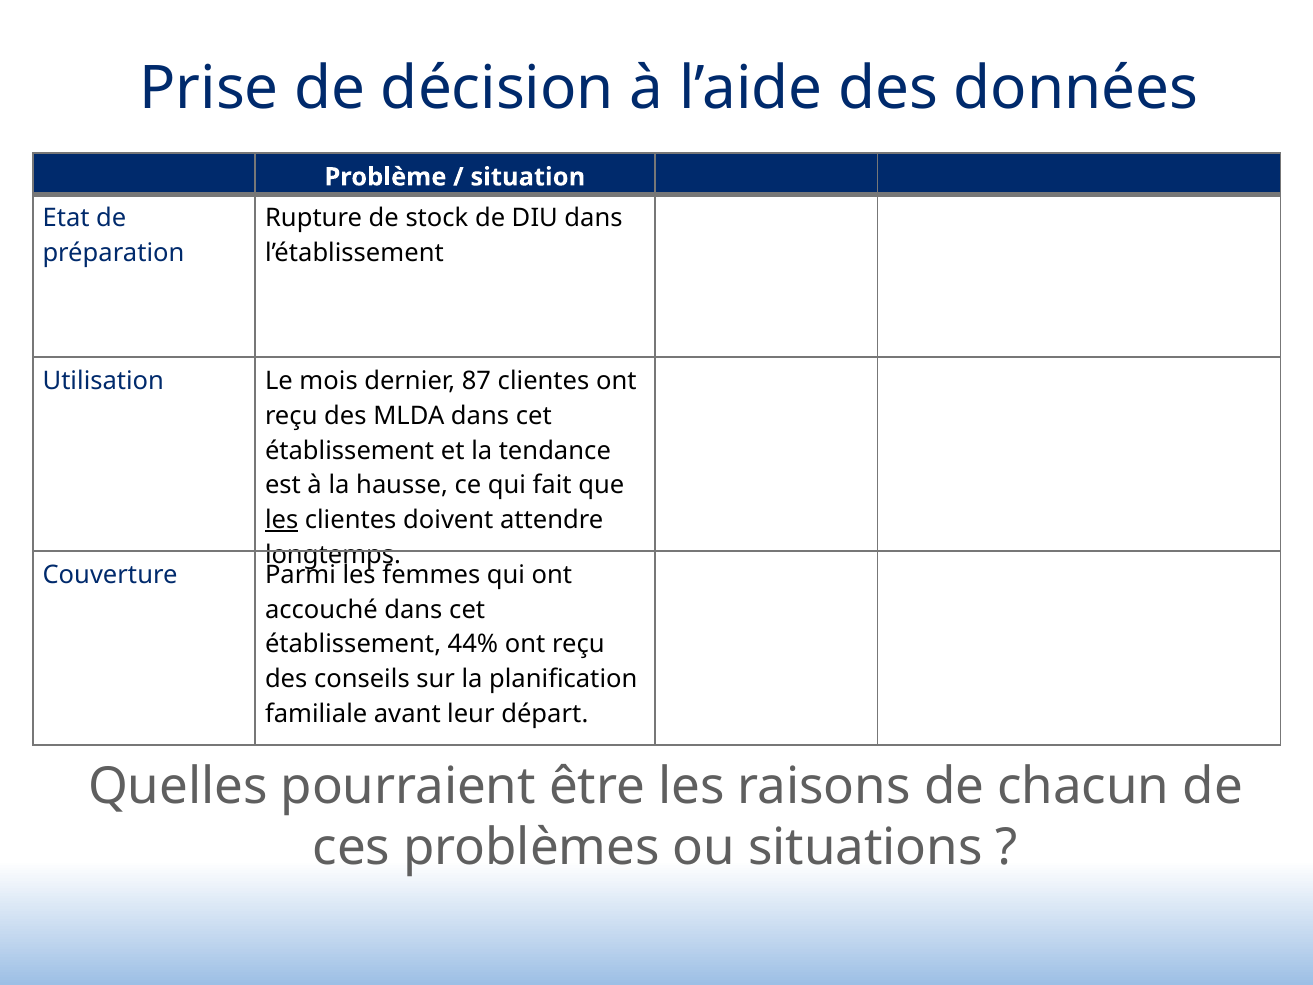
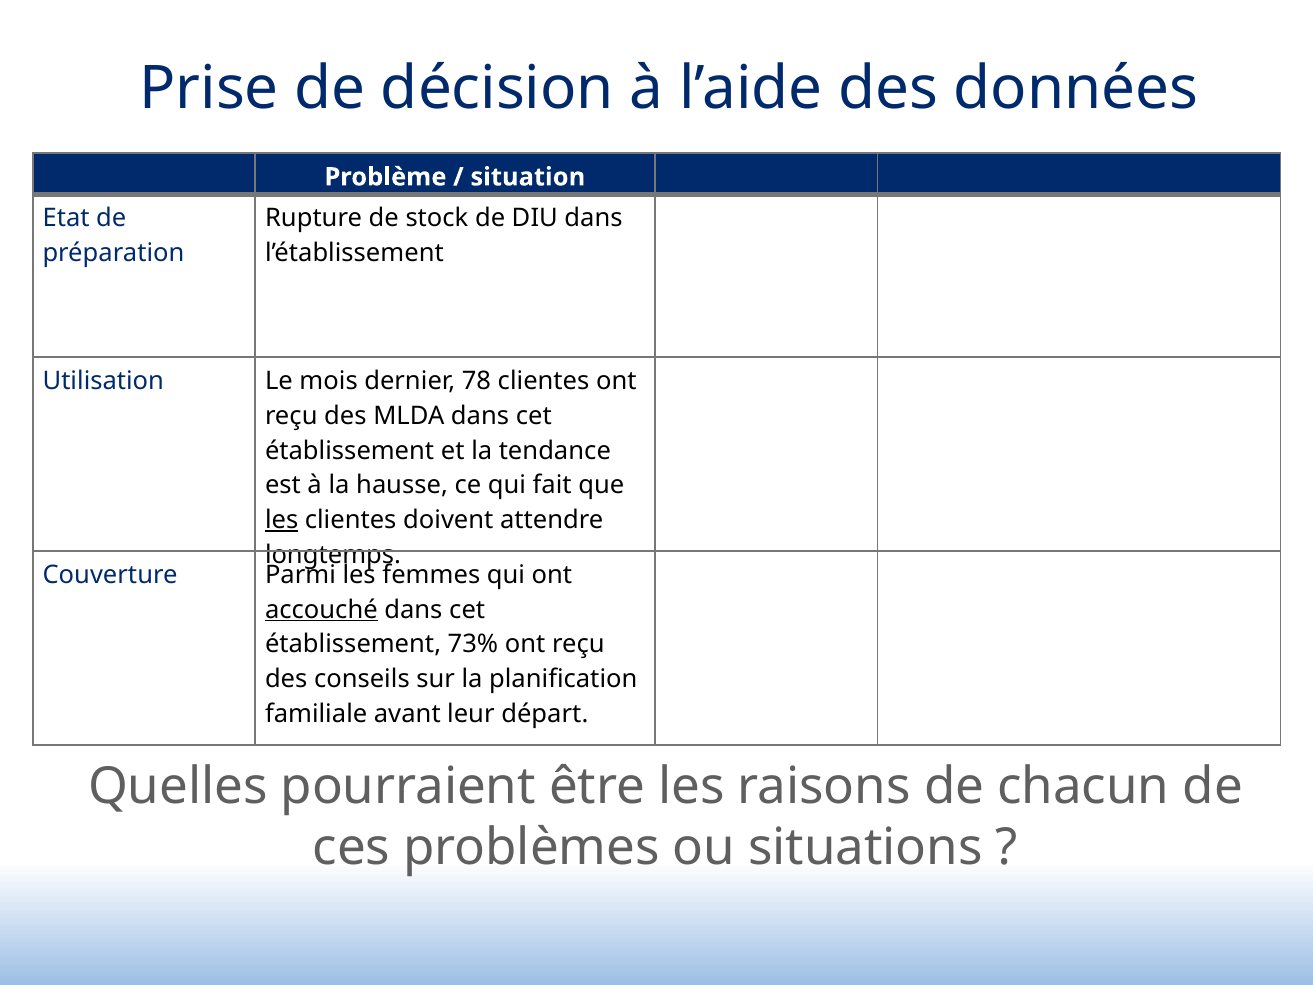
87: 87 -> 78 (476, 381)
accouché underline: none -> present (321, 610)
44%: 44% -> 73% (473, 644)
